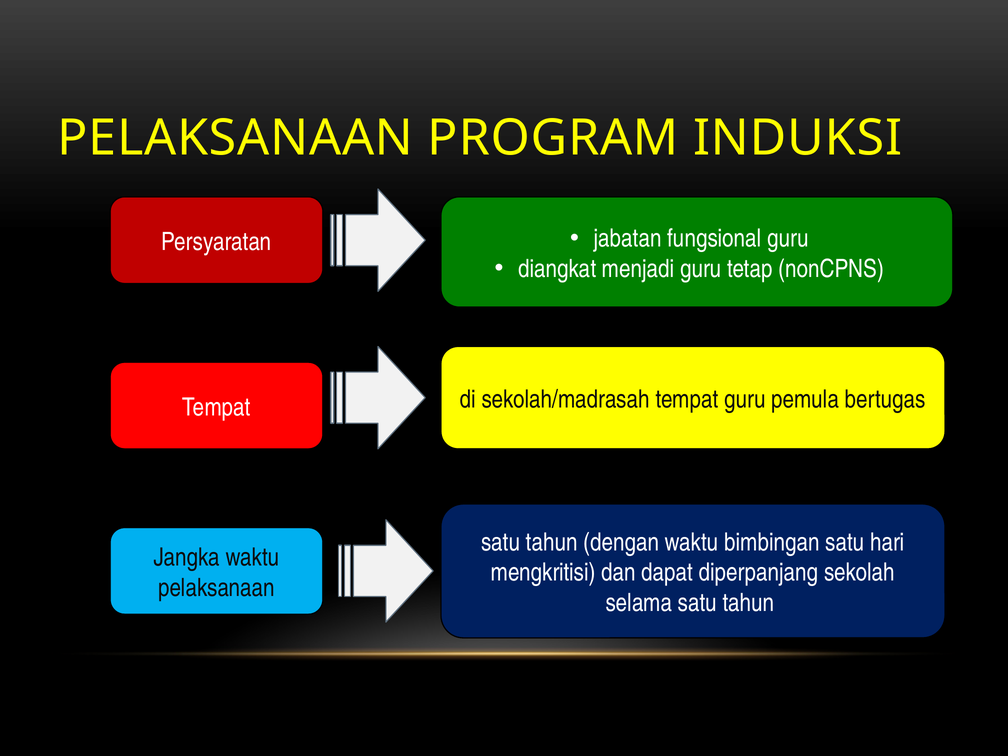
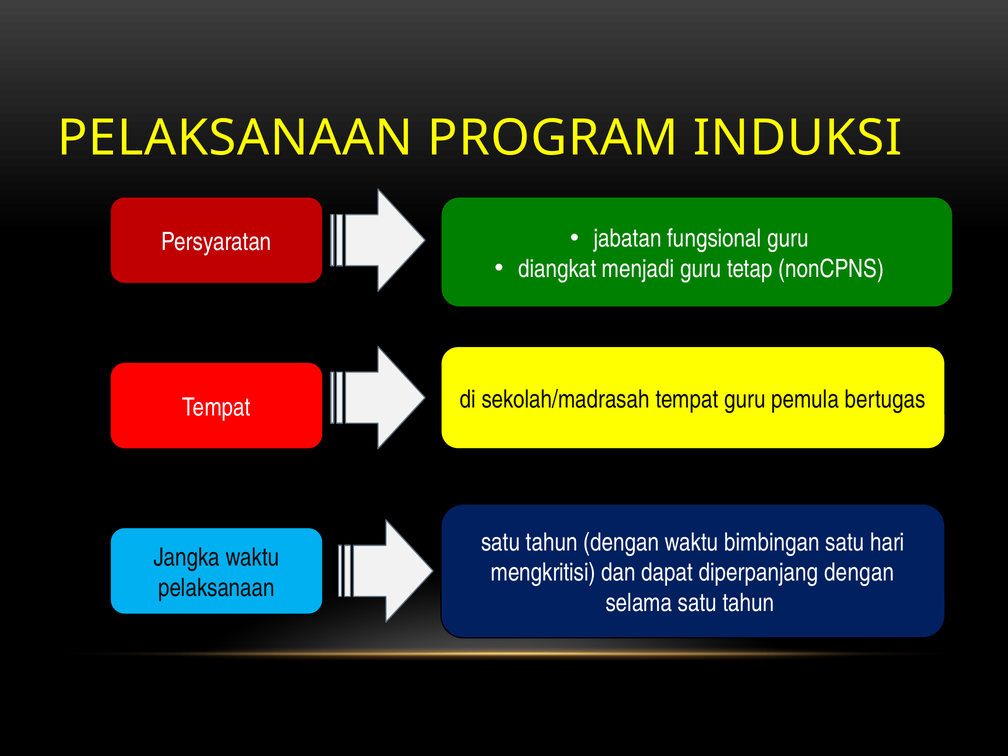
diperpanjang sekolah: sekolah -> dengan (859, 573)
